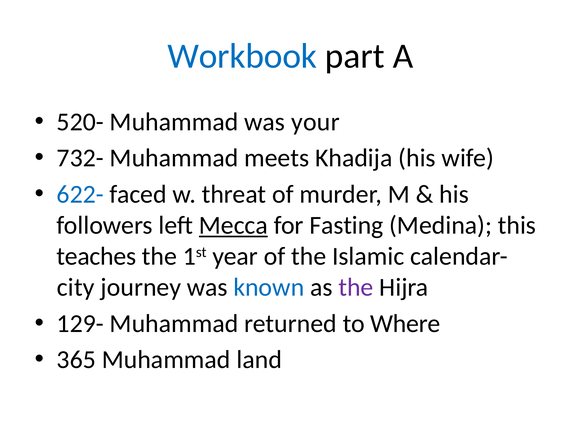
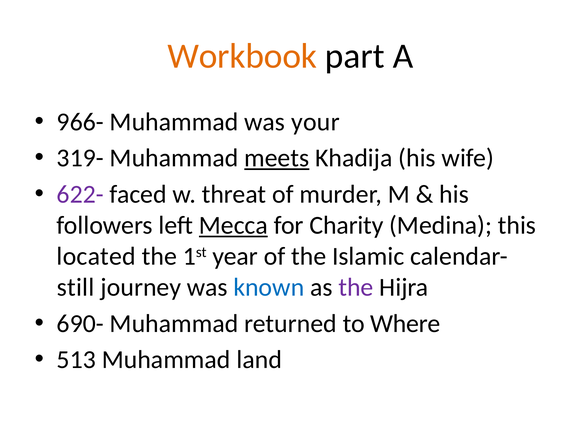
Workbook colour: blue -> orange (242, 56)
520-: 520- -> 966- (80, 122)
732-: 732- -> 319- (80, 158)
meets underline: none -> present (277, 158)
622- colour: blue -> purple (80, 194)
Fasting: Fasting -> Charity (346, 225)
teaches: teaches -> located (96, 256)
city: city -> still (76, 287)
129-: 129- -> 690- (80, 323)
365: 365 -> 513 (76, 360)
